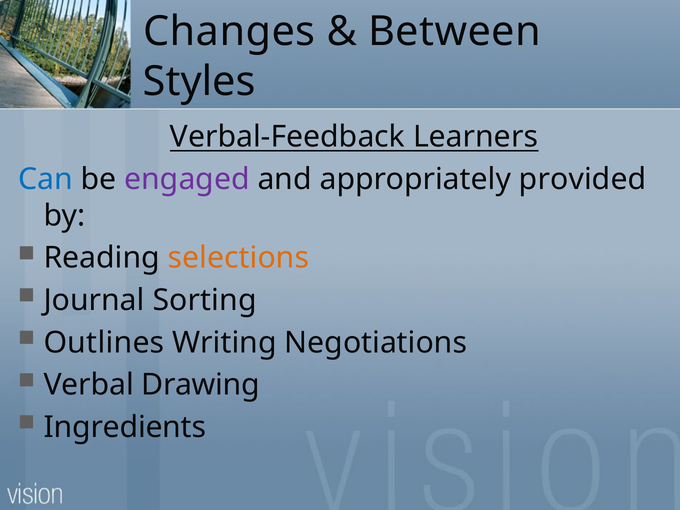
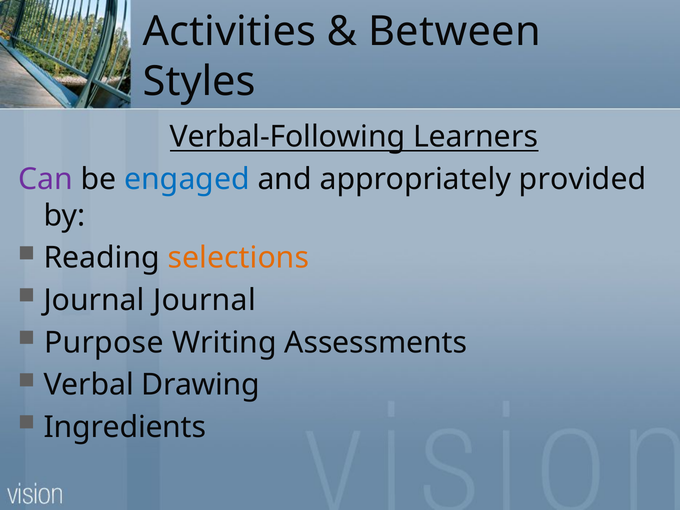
Changes: Changes -> Activities (229, 32)
Verbal-Feedback: Verbal-Feedback -> Verbal-Following (288, 137)
Can colour: blue -> purple (45, 179)
engaged colour: purple -> blue (187, 179)
Journal Sorting: Sorting -> Journal (205, 300)
Outlines: Outlines -> Purpose (104, 343)
Negotiations: Negotiations -> Assessments (376, 343)
